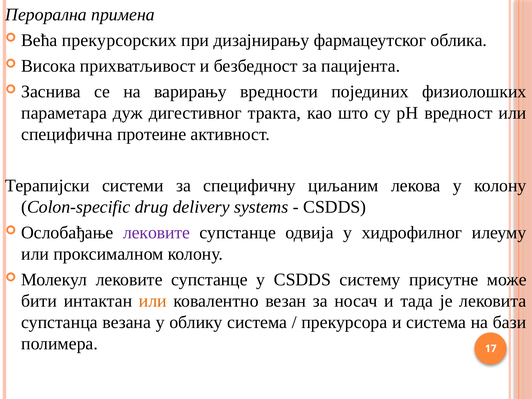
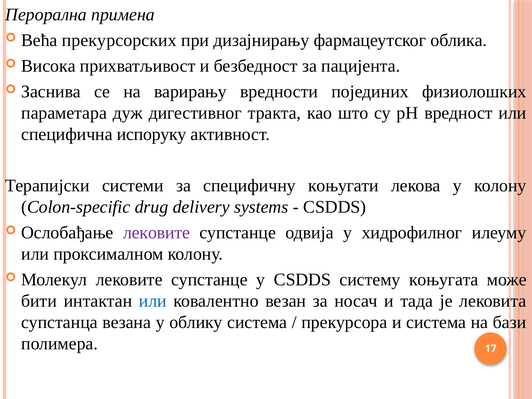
протеине: протеине -> испоруку (152, 134)
циљаним: циљаним -> коњугати (343, 186)
присутне: присутне -> коњугата (444, 280)
или colour: orange -> blue (153, 301)
